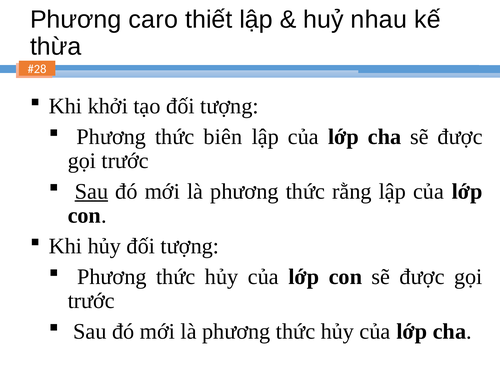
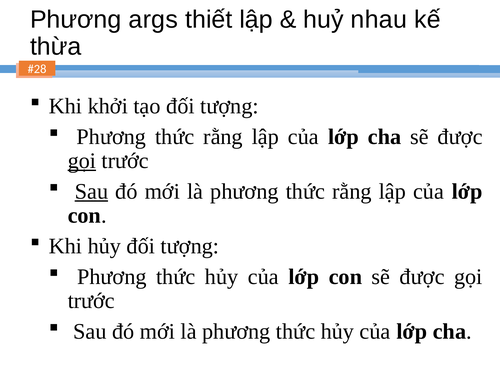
caro: caro -> args (153, 20)
biên: biên -> rằng (223, 137)
gọi underline: none -> present (82, 161)
